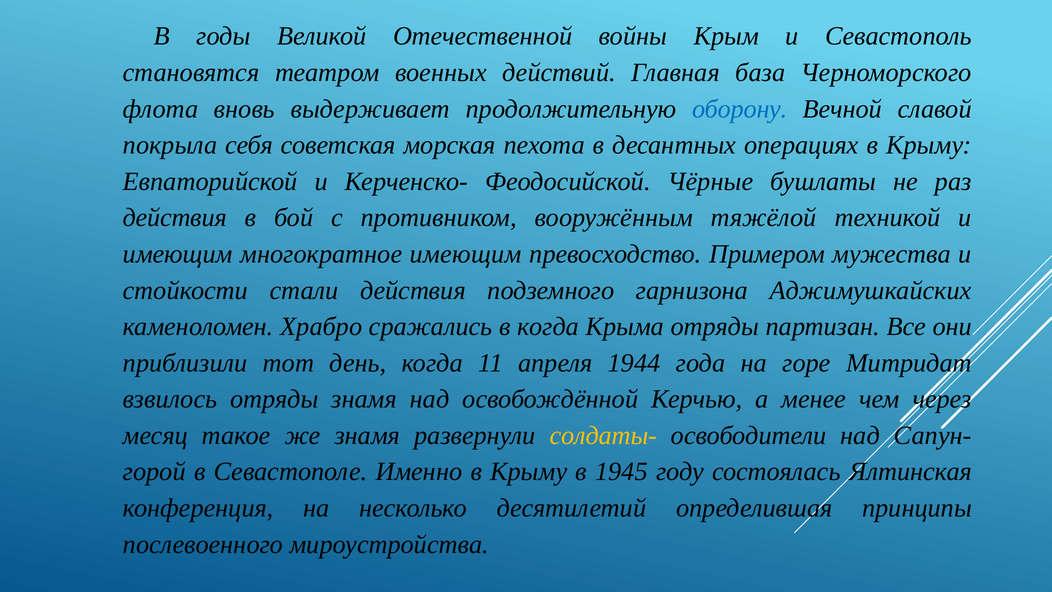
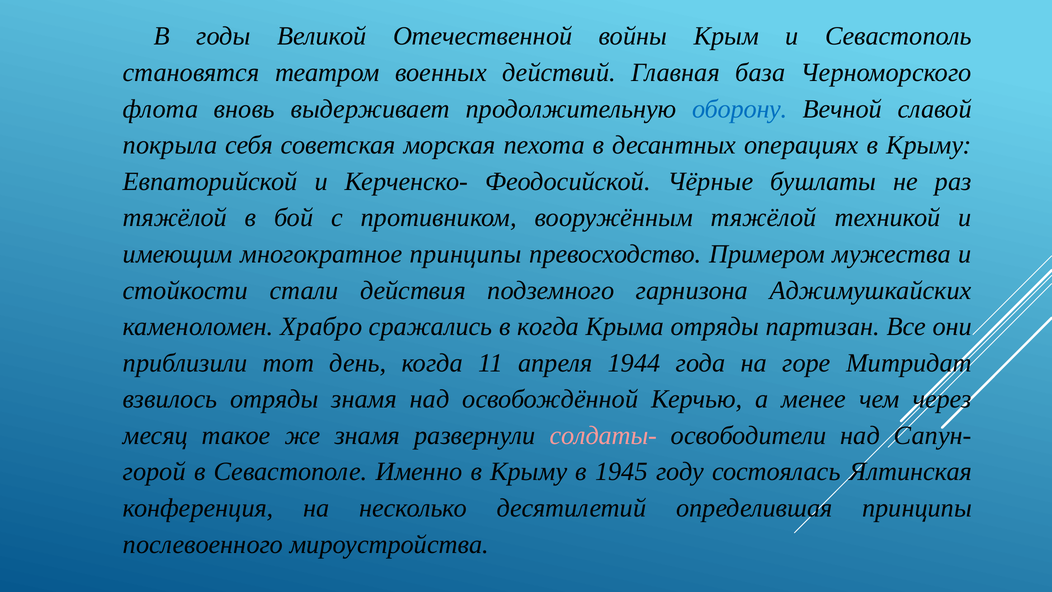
действия: действия -> тяжёлой (175, 218)
многократное имеющим: имеющим -> принципы (466, 254)
солдаты- colour: yellow -> pink (603, 435)
